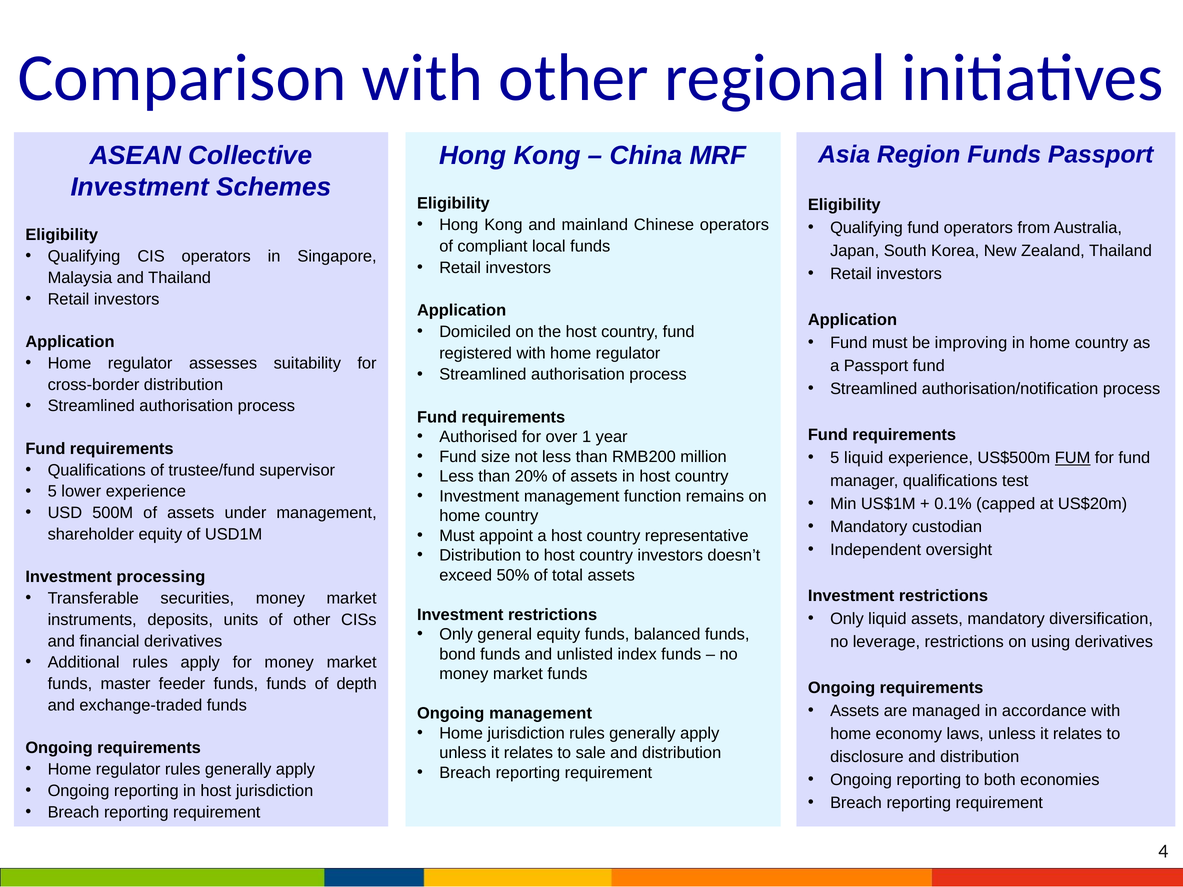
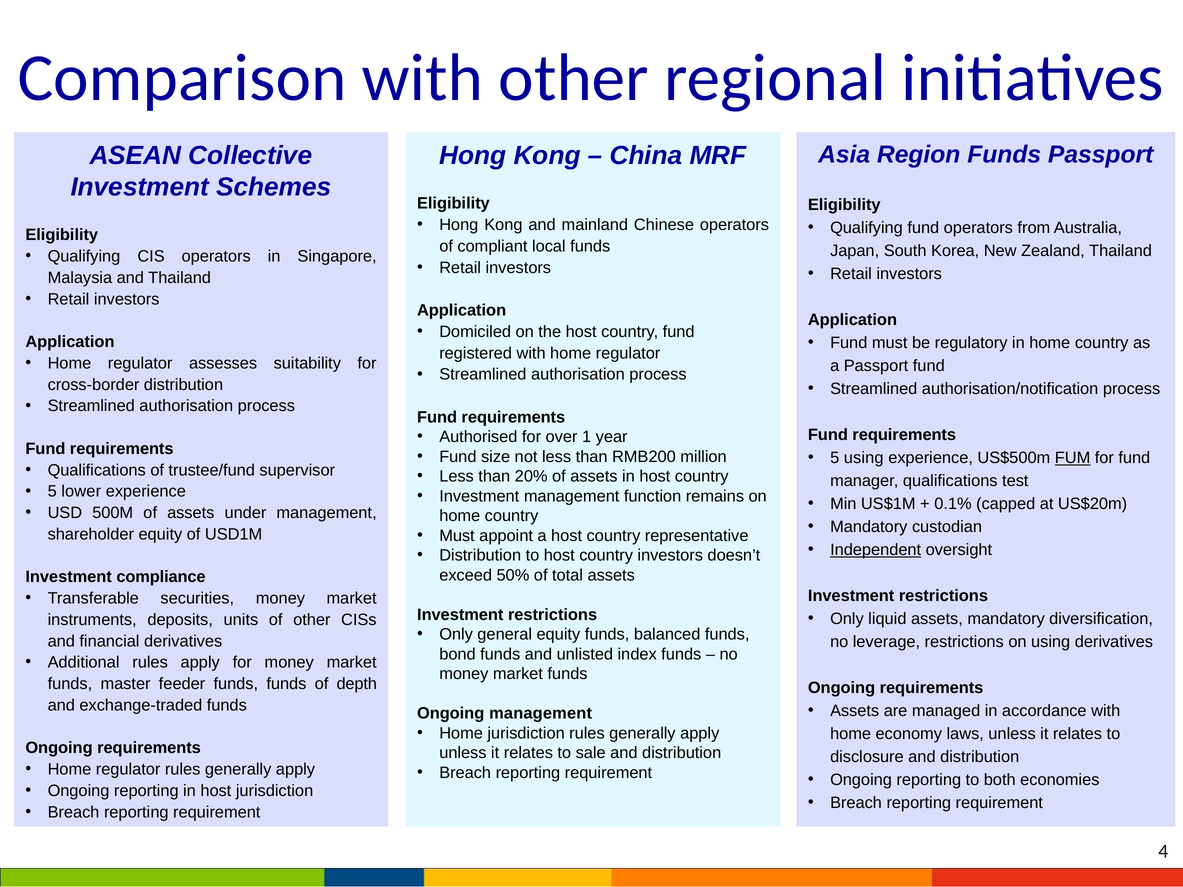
improving: improving -> regulatory (971, 343)
5 liquid: liquid -> using (864, 458)
Independent underline: none -> present (876, 550)
processing: processing -> compliance (161, 577)
